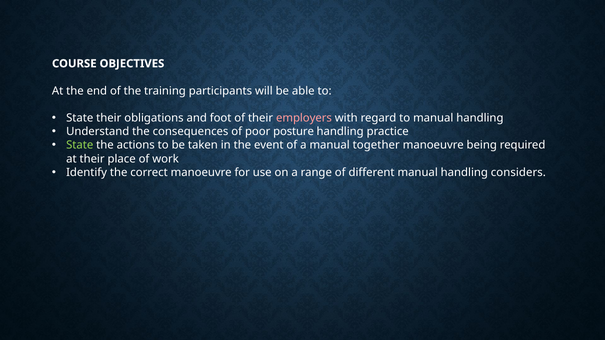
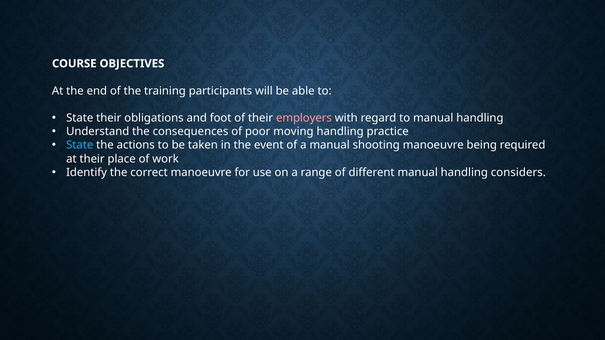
posture: posture -> moving (293, 132)
State colour: light green -> light blue (80, 145)
together: together -> shooting (376, 145)
